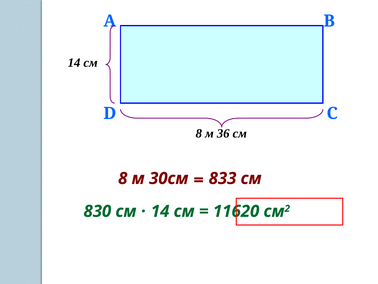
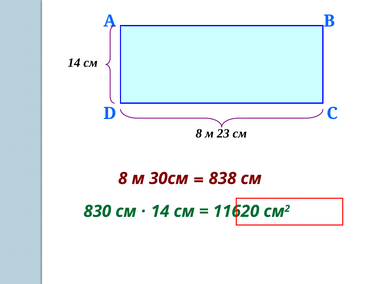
36: 36 -> 23 (223, 133)
833: 833 -> 838 (223, 178)
